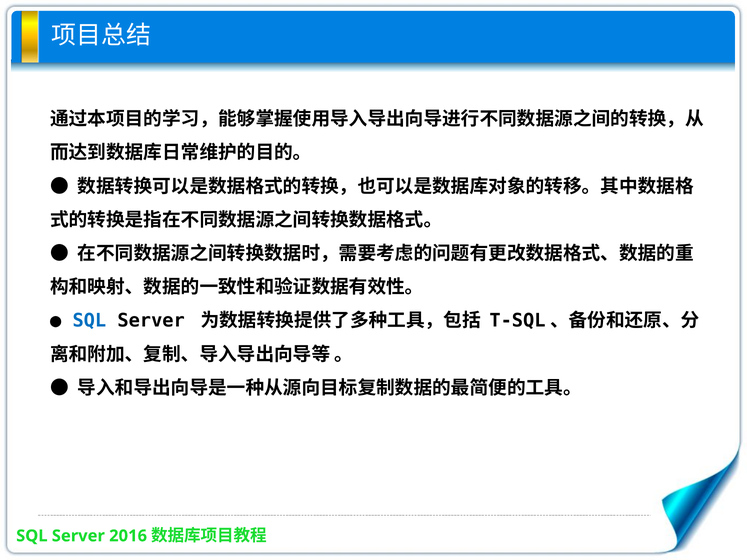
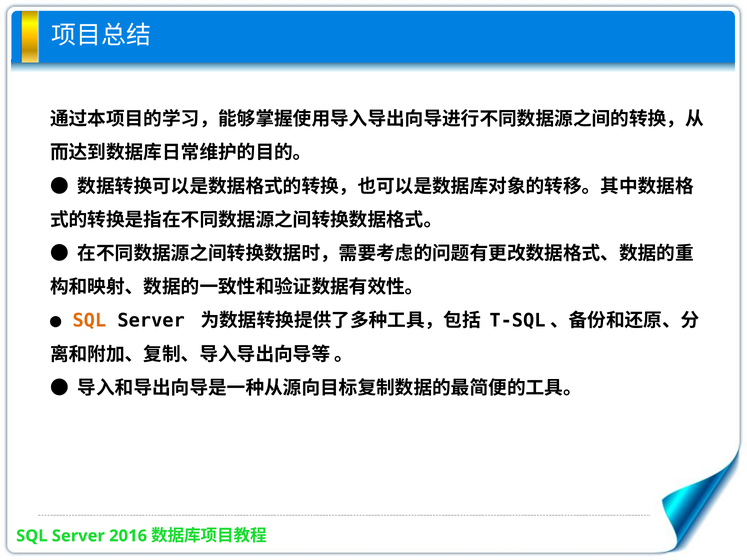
SQL colour: blue -> orange (89, 321)
